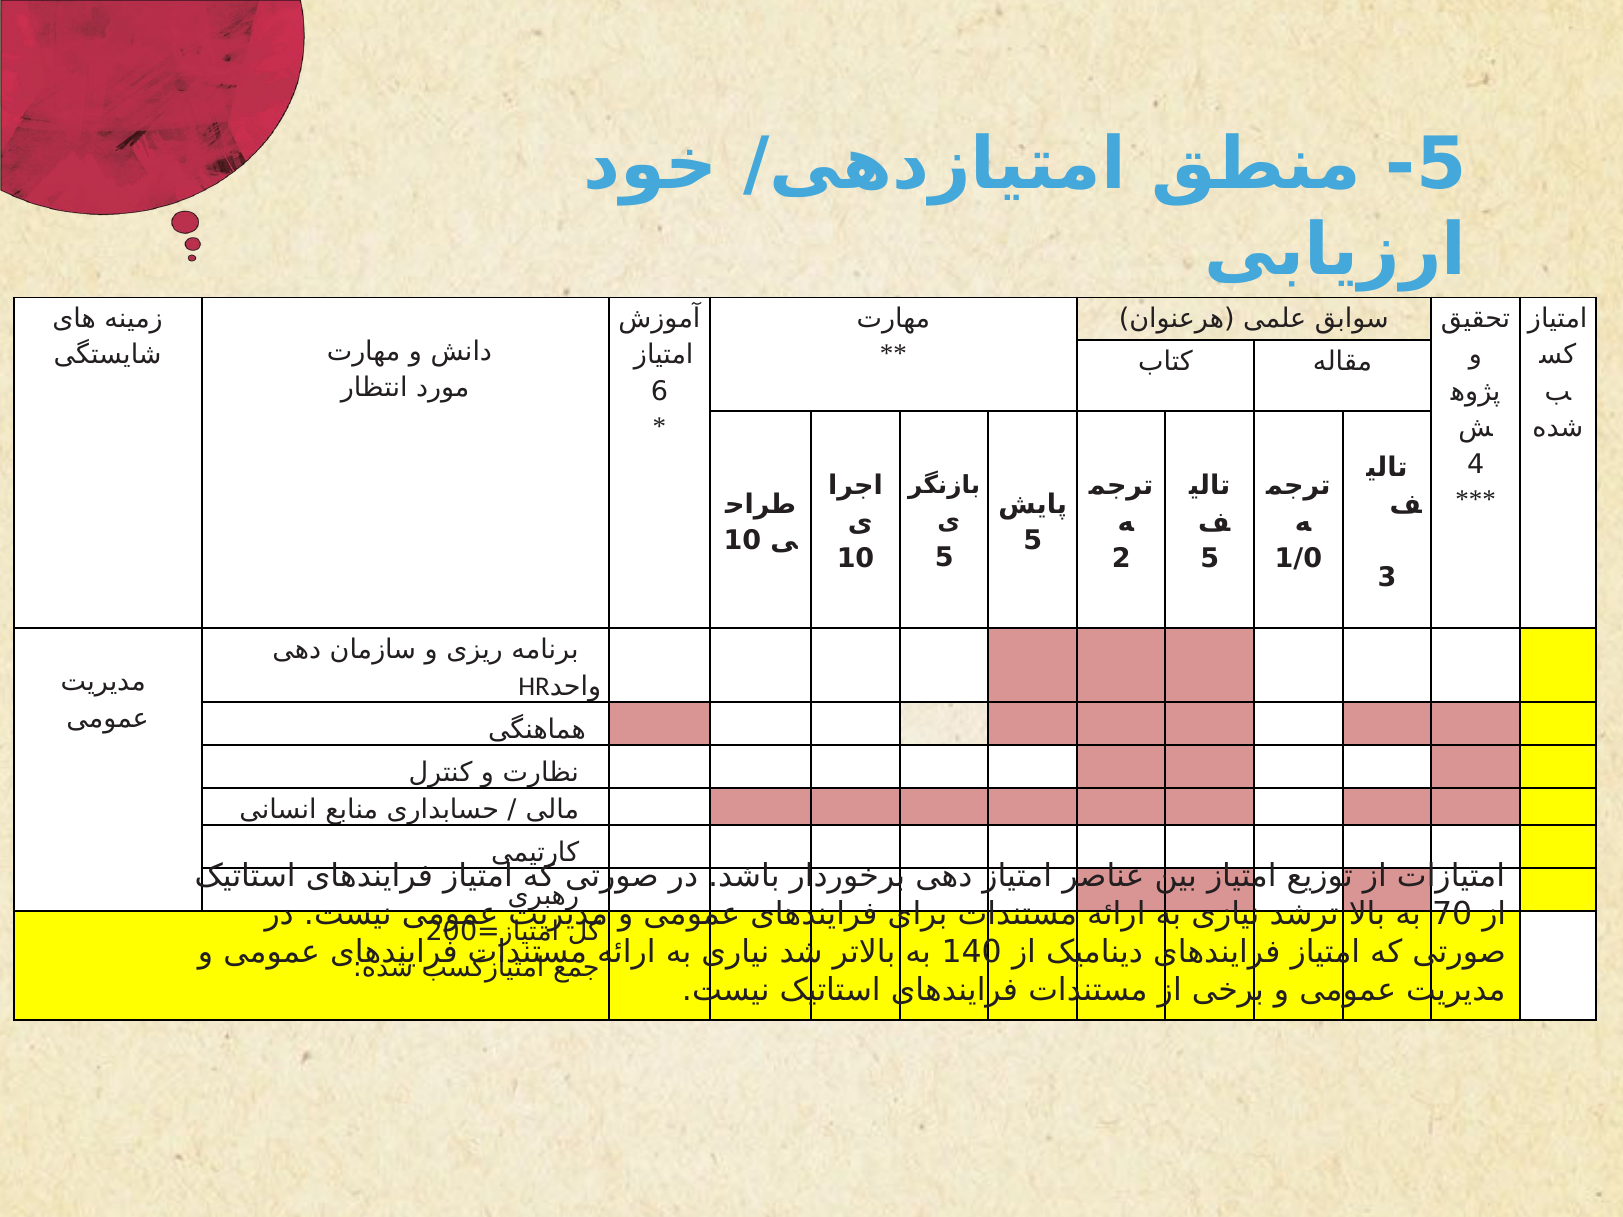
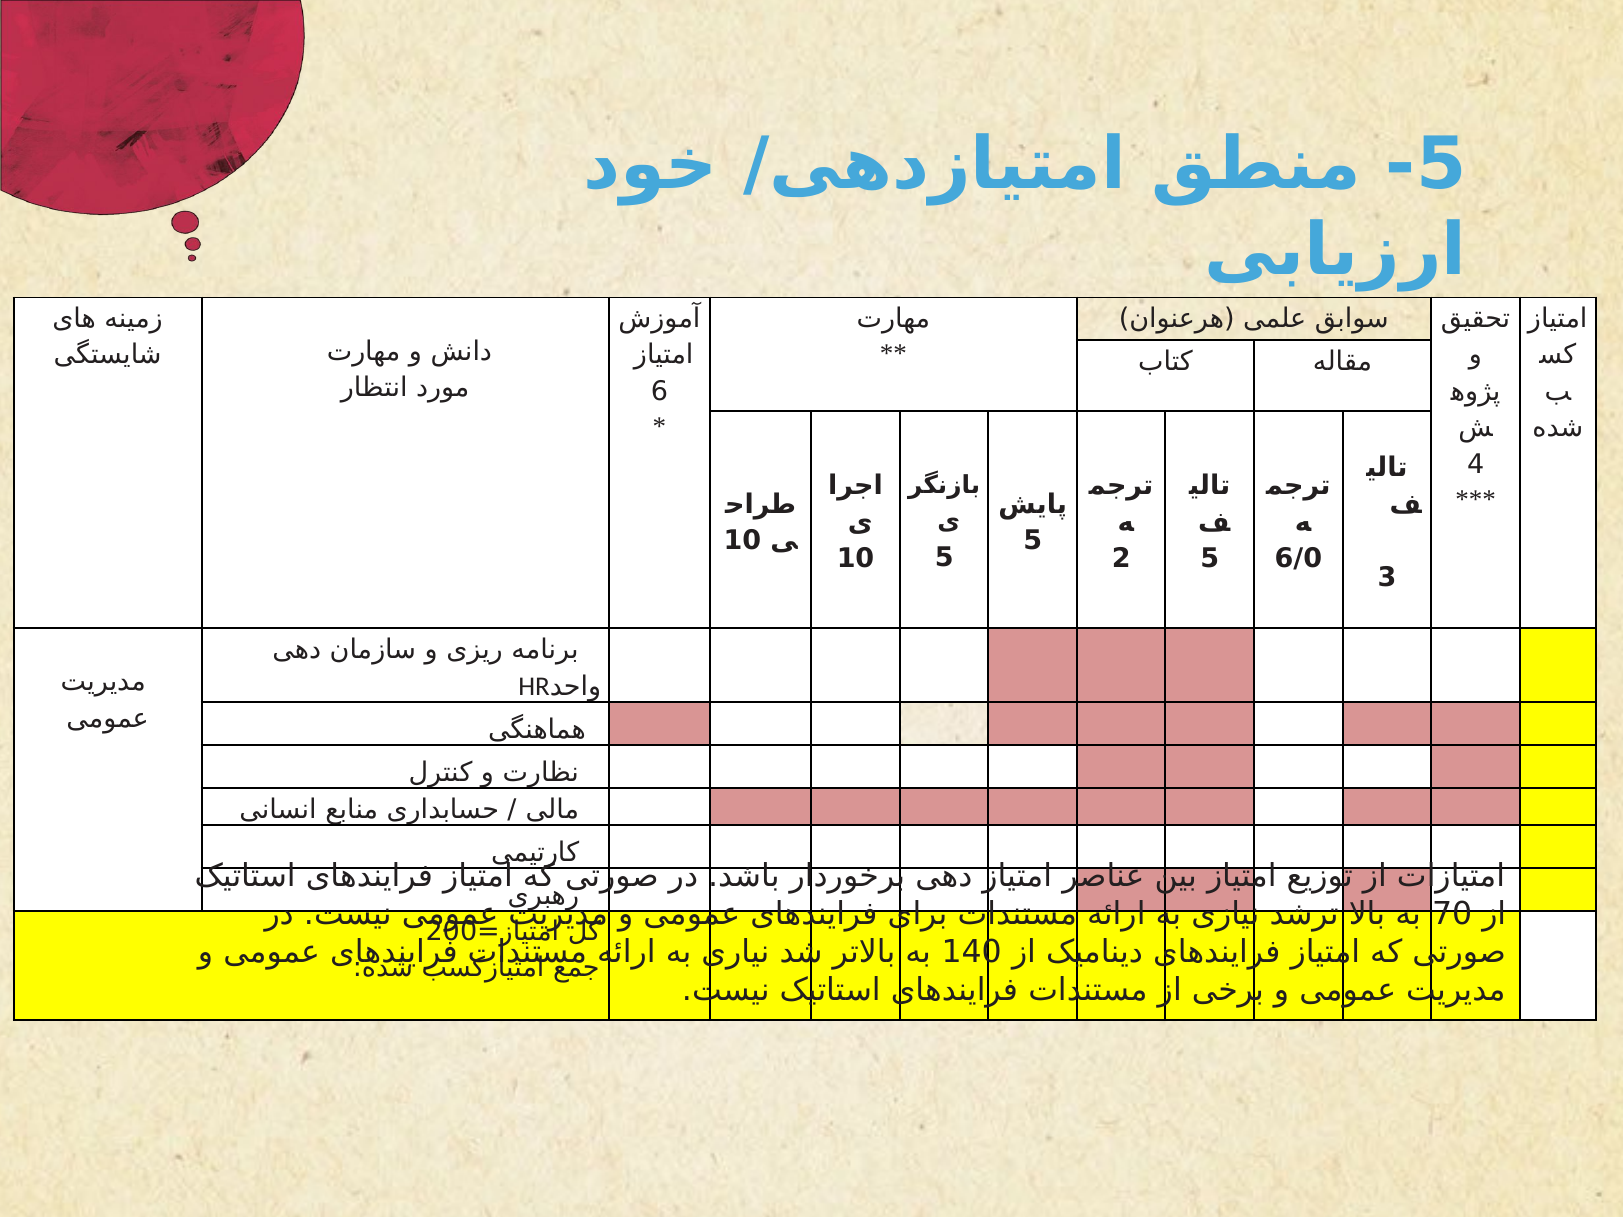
1/0: 1/0 -> 6/0 (1298, 559)
